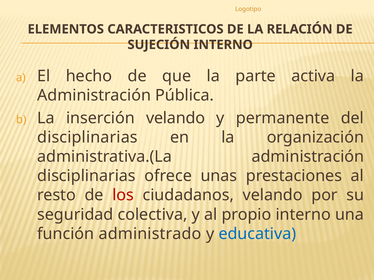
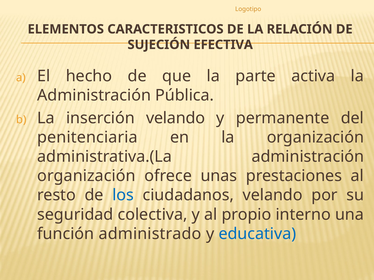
SUJECIÓN INTERNO: INTERNO -> EFECTIVA (223, 45)
disciplinarias: disciplinarias -> penitenciaria (87, 138)
disciplinarias: disciplinarias -> organización (86, 176)
los colour: red -> blue (123, 196)
